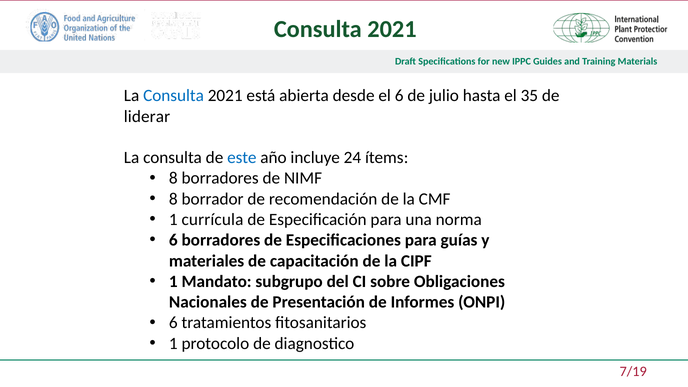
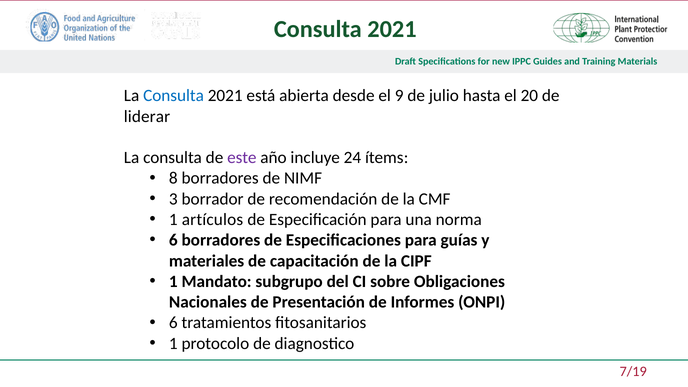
el 6: 6 -> 9 (399, 96)
35: 35 -> 20 (529, 96)
este colour: blue -> purple (242, 158)
8: 8 -> 3 (173, 199)
currícula: currícula -> artículos (212, 220)
